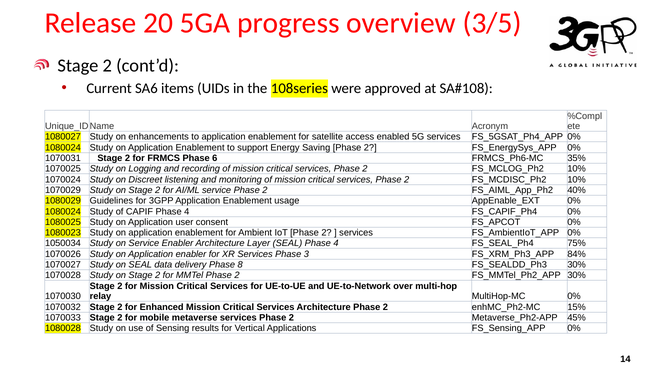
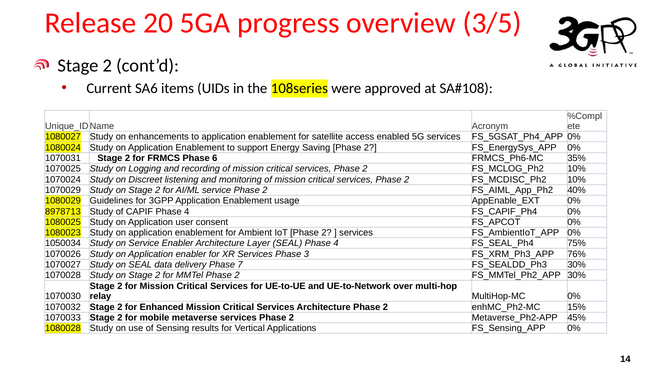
1080024: 1080024 -> 8978713 (63, 212)
84%: 84% -> 76% (577, 254)
8: 8 -> 7 (240, 265)
